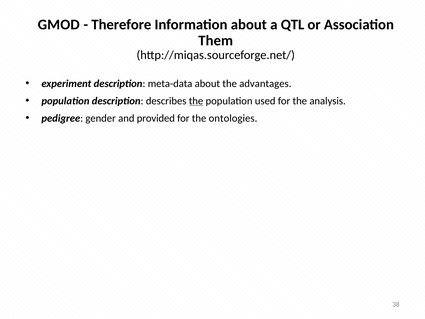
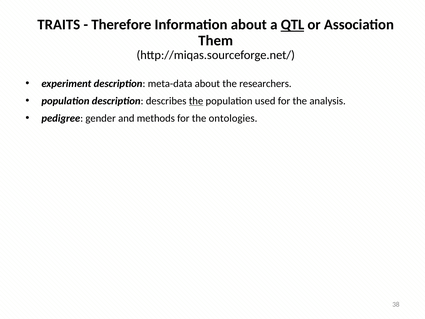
GMOD: GMOD -> TRAITS (59, 25)
QTL underline: none -> present (293, 25)
advantages: advantages -> researchers (265, 84)
provided: provided -> methods (156, 118)
